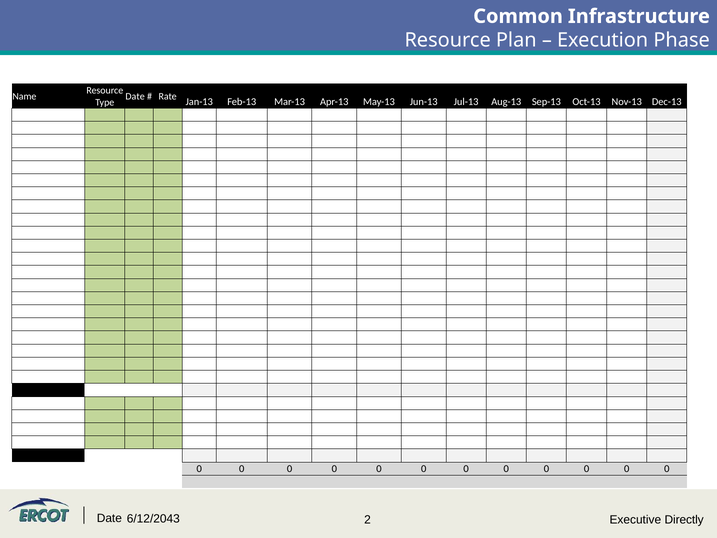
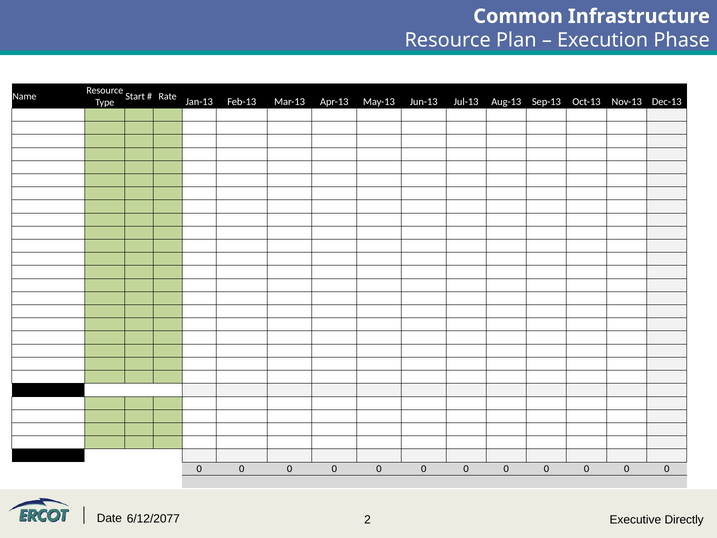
Date: Date -> Start (135, 96)
6/12/2043: 6/12/2043 -> 6/12/2077 (153, 519)
